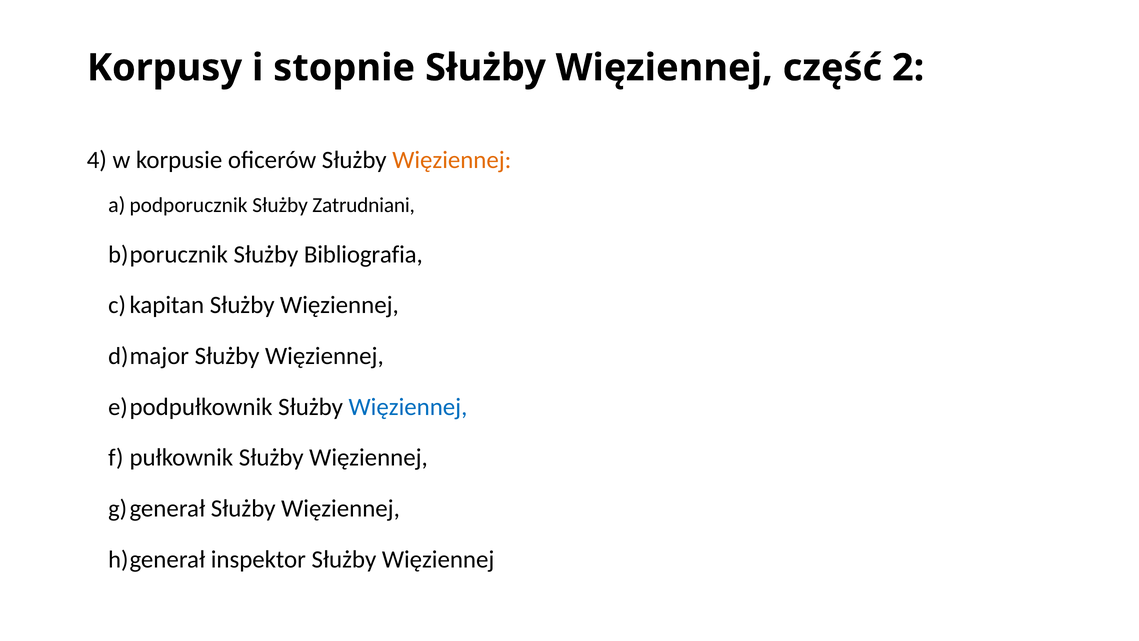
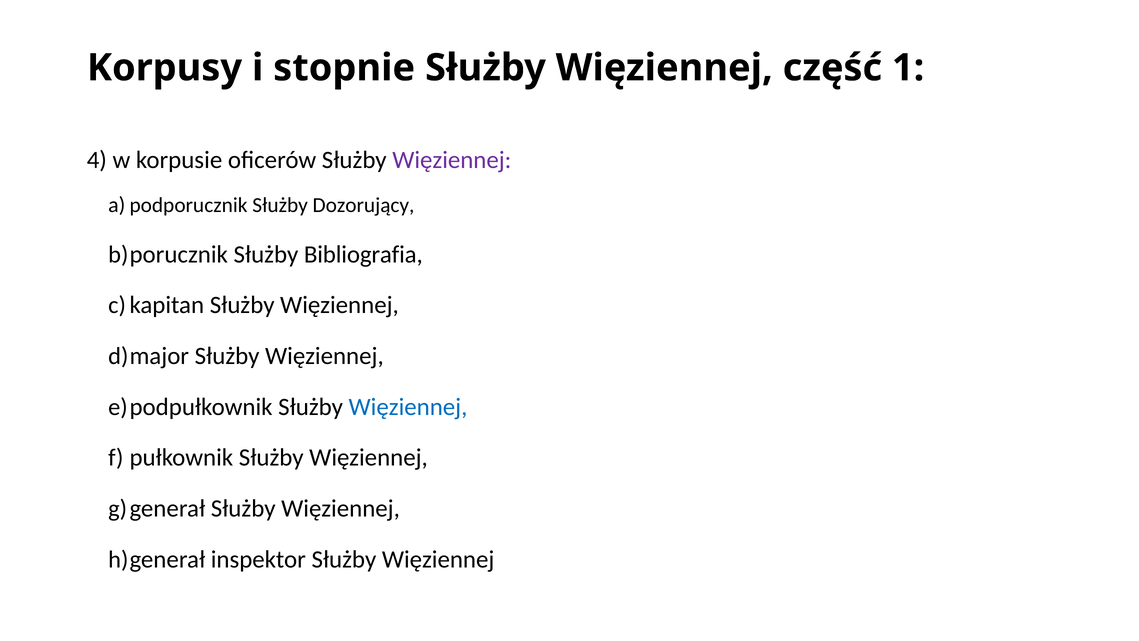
2: 2 -> 1 (908, 68)
Więziennej colour: orange -> purple (452, 160)
Zatrudniani: Zatrudniani -> Dozorujący (364, 205)
